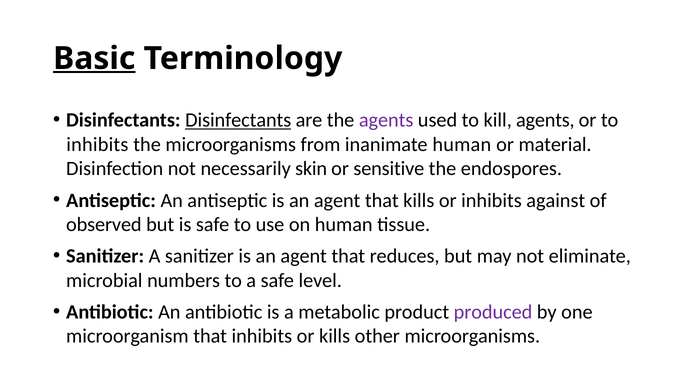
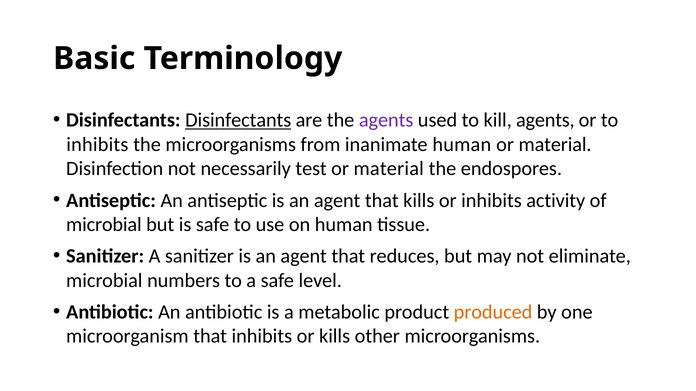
Basic underline: present -> none (94, 58)
skin: skin -> test (311, 169)
sensitive: sensitive -> material (389, 169)
against: against -> activity (556, 201)
observed: observed -> microbial (104, 225)
produced colour: purple -> orange (493, 312)
